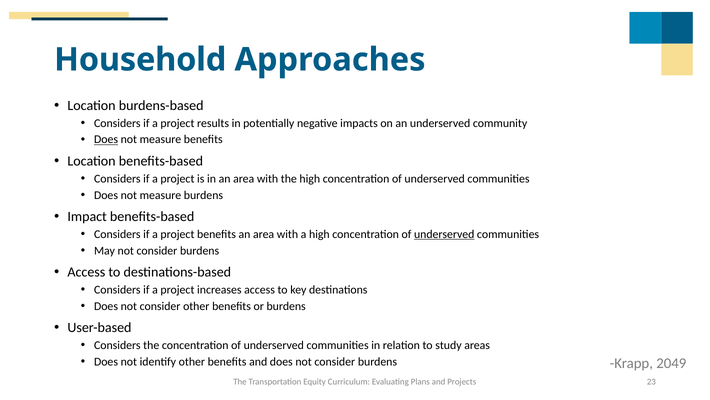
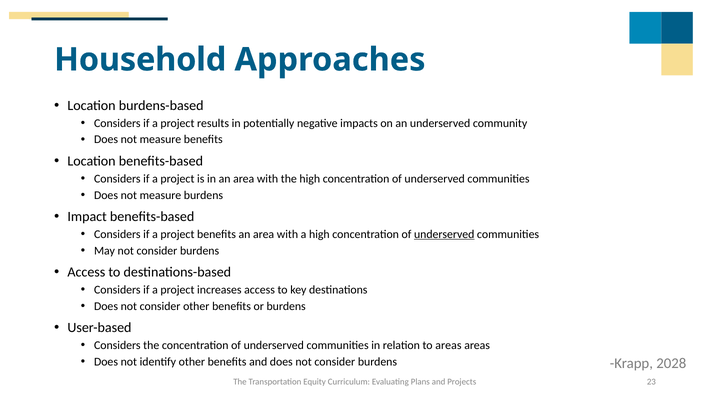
Does underline: present -> none (106, 139)
to study: study -> areas (448, 345)
2049: 2049 -> 2028 (671, 363)
